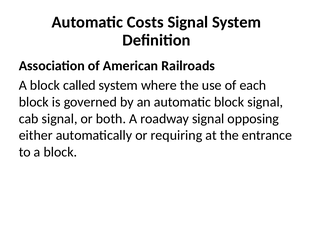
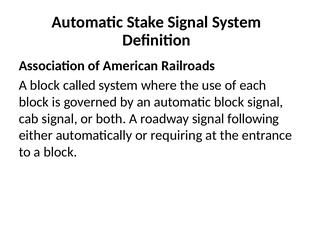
Costs: Costs -> Stake (145, 22)
opposing: opposing -> following (253, 119)
